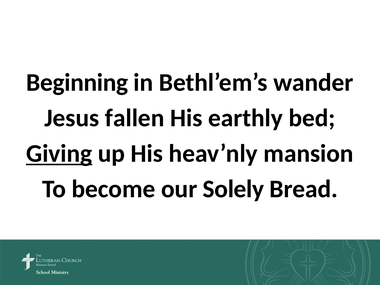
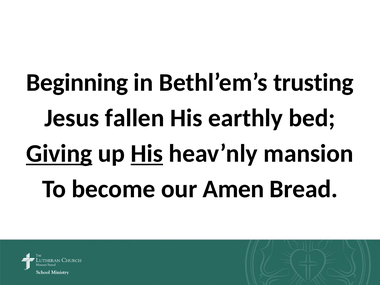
wander: wander -> trusting (313, 83)
His underline: none -> present (147, 154)
Solely: Solely -> Amen (233, 189)
